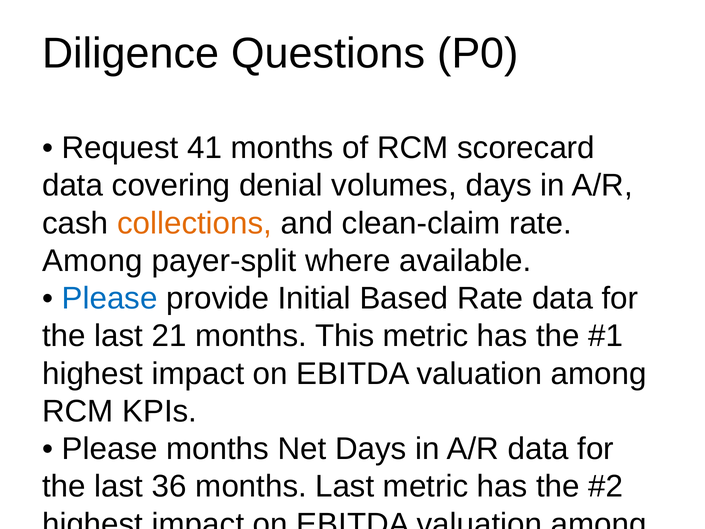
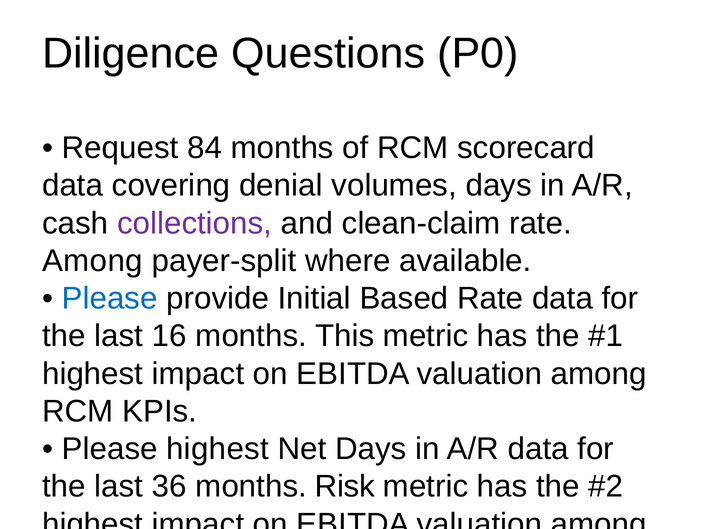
41: 41 -> 84 (205, 148)
collections colour: orange -> purple (195, 223)
21: 21 -> 16 (169, 336)
Please months: months -> highest (218, 449)
months Last: Last -> Risk (345, 486)
